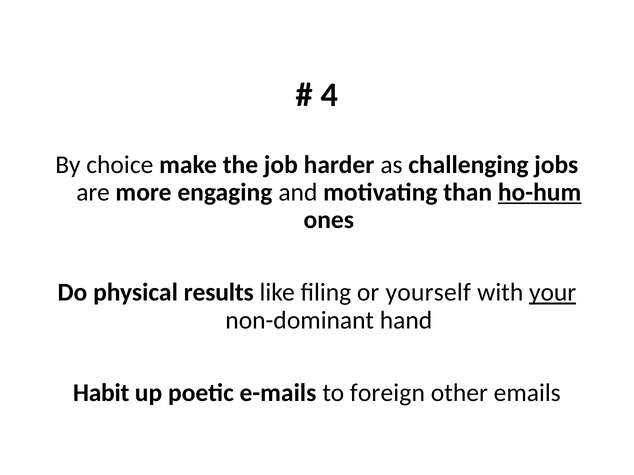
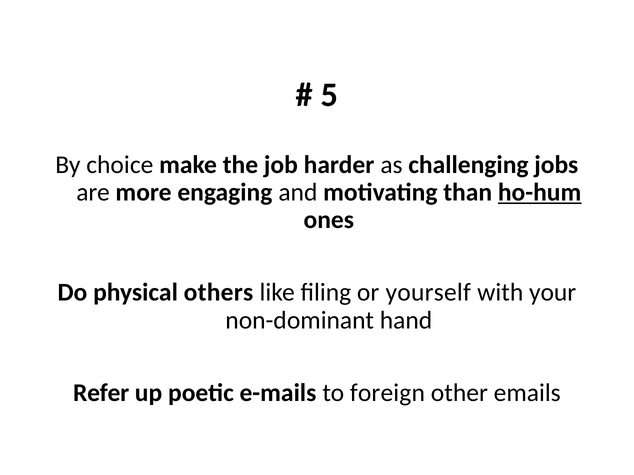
4: 4 -> 5 (329, 95)
results: results -> others (218, 293)
your underline: present -> none (553, 293)
Habit: Habit -> Refer (101, 393)
